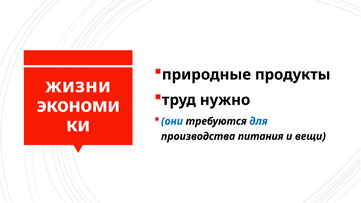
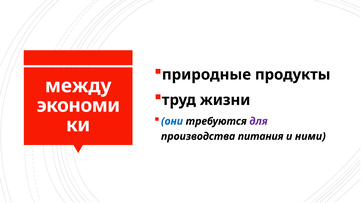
жизни: жизни -> между (78, 86)
нужно: нужно -> жизни (225, 100)
для colour: blue -> purple (259, 121)
вещи: вещи -> ними (310, 136)
